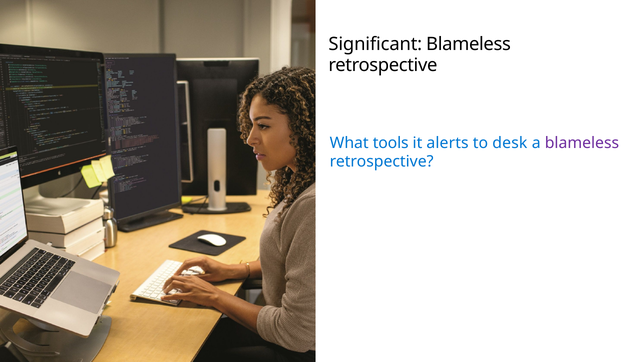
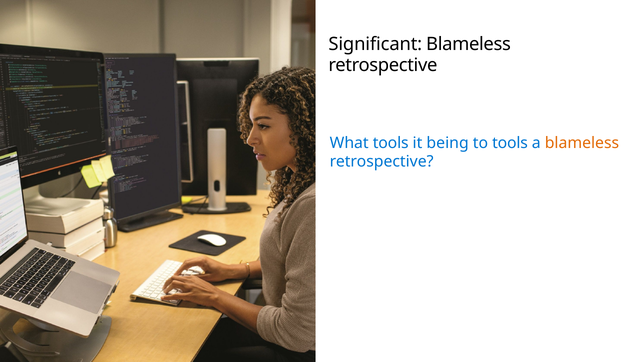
alerts: alerts -> being (448, 143)
to desk: desk -> tools (510, 143)
blameless colour: purple -> orange (582, 143)
